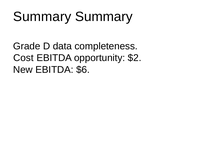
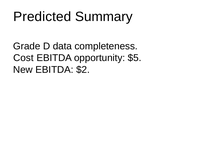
Summary: Summary -> Predicted (42, 17)
$2: $2 -> $5 (135, 58)
$6: $6 -> $2 (83, 70)
